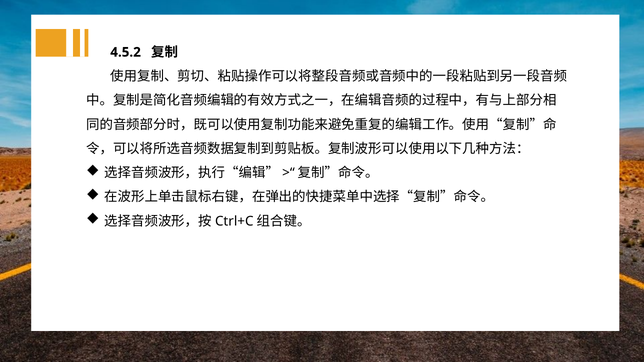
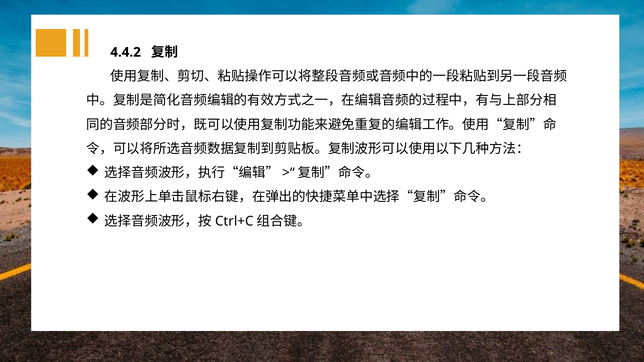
4.5.2: 4.5.2 -> 4.4.2 (126, 52)
